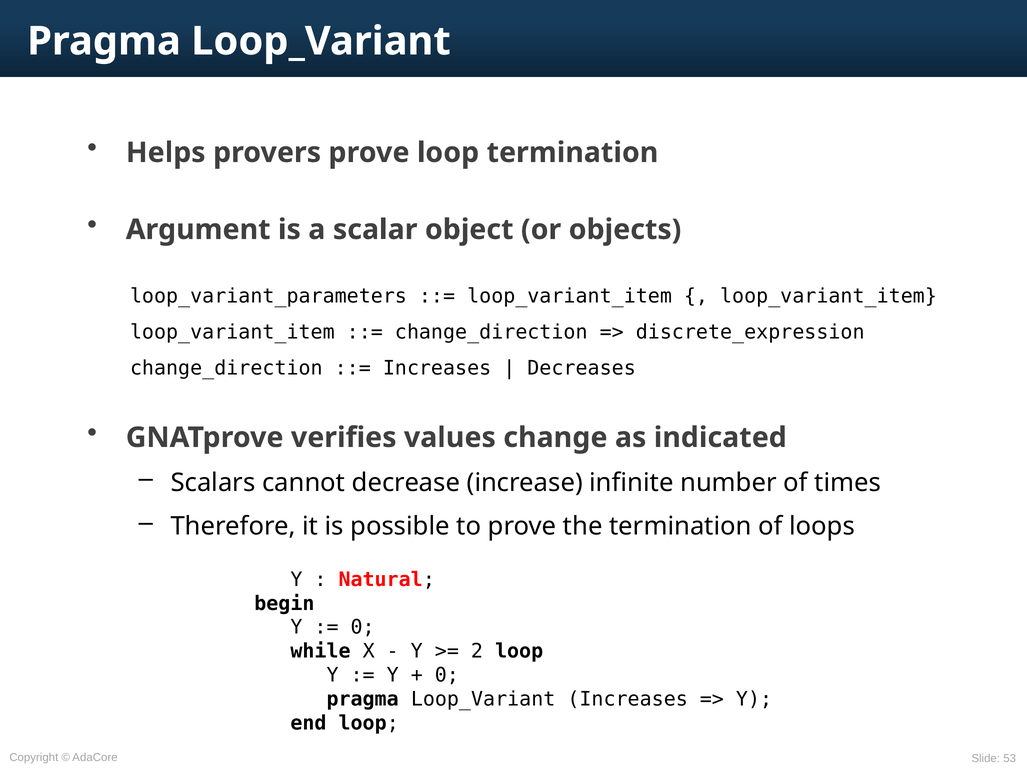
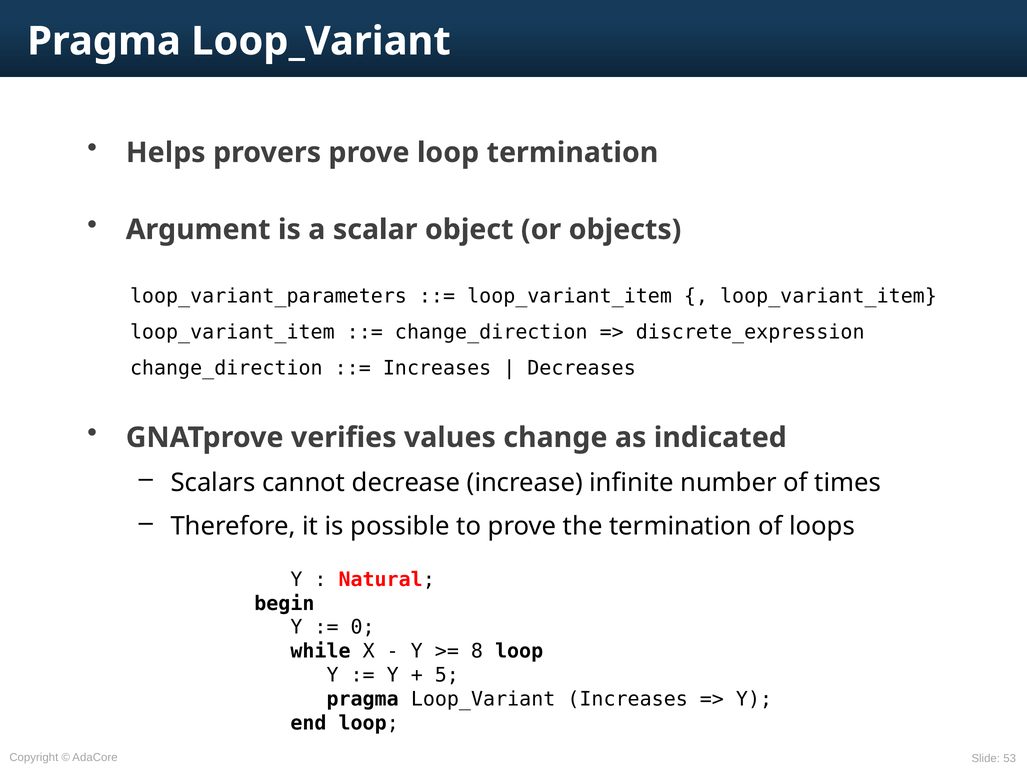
2: 2 -> 8 (477, 652)
0: 0 -> 5 (447, 676)
